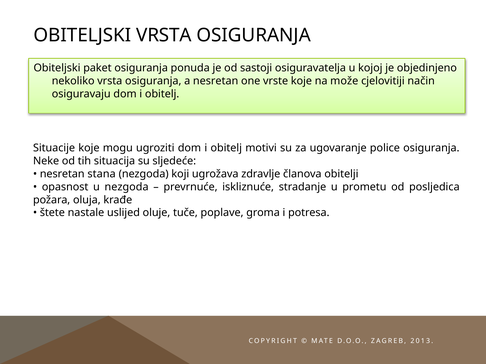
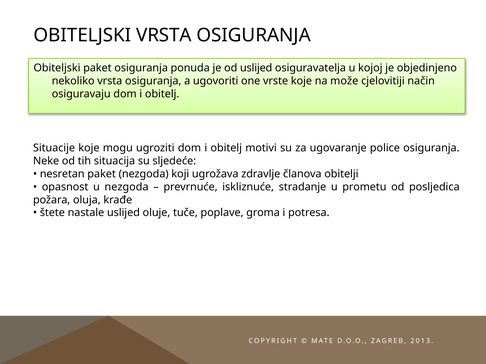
od sastoji: sastoji -> uslijed (256, 68)
a nesretan: nesretan -> ugovoriti (216, 81)
nesretan stana: stana -> paket (102, 174)
